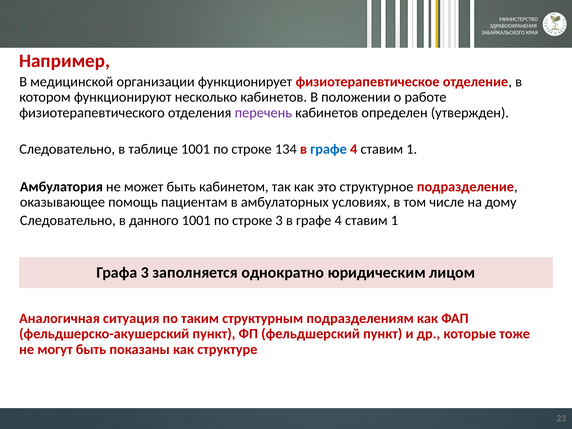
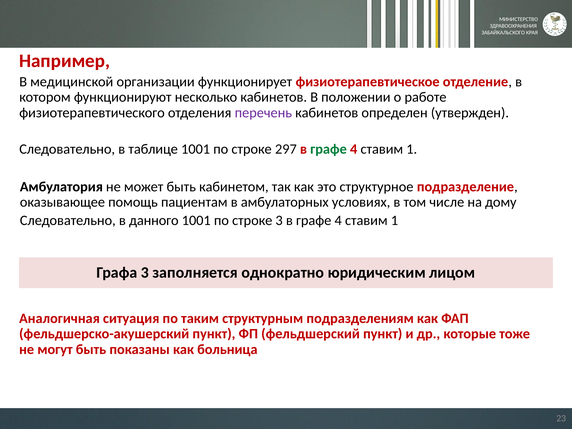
134: 134 -> 297 (286, 149)
графе colour: blue -> green (329, 149)
структуре: структуре -> больница (227, 349)
